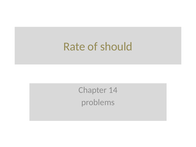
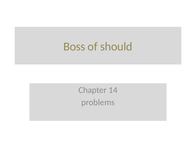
Rate: Rate -> Boss (74, 46)
